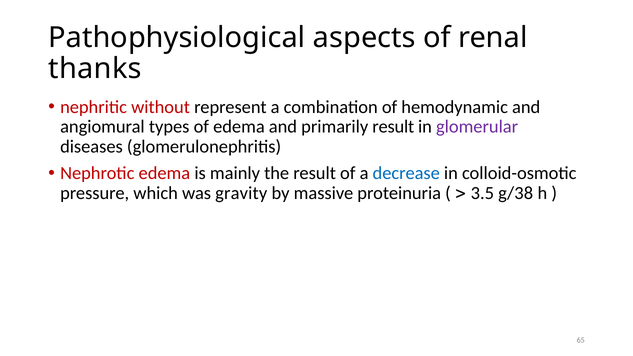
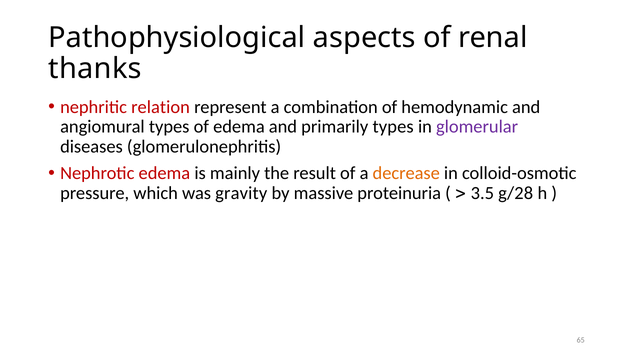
without: without -> relation (161, 107)
primarily result: result -> types (393, 127)
decrease colour: blue -> orange (406, 173)
g/38: g/38 -> g/28 (516, 193)
